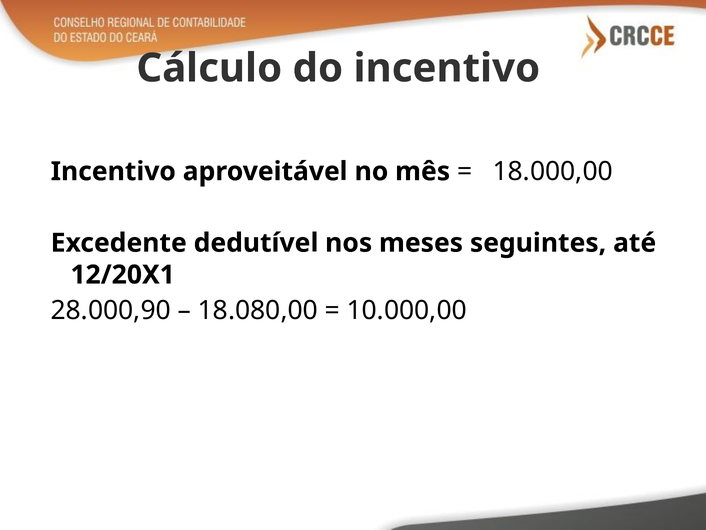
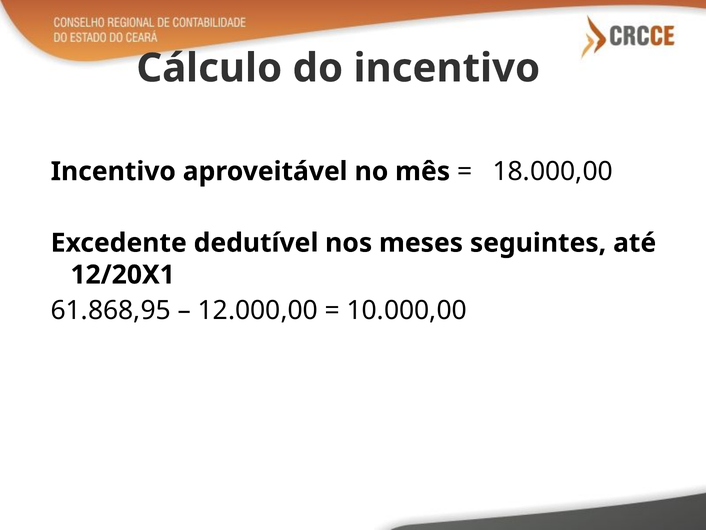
28.000,90: 28.000,90 -> 61.868,95 (111, 310)
18.080,00: 18.080,00 -> 12.000,00 (258, 310)
